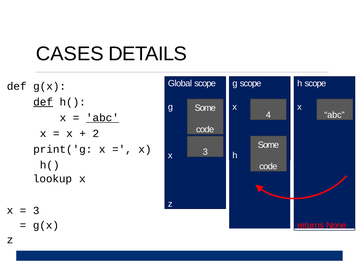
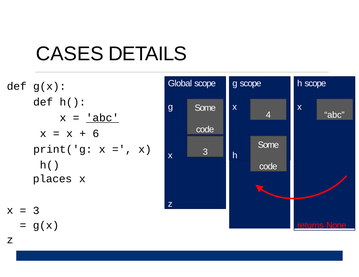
def underline: present -> none (43, 102)
2: 2 -> 6 (96, 134)
lookup: lookup -> places (52, 179)
